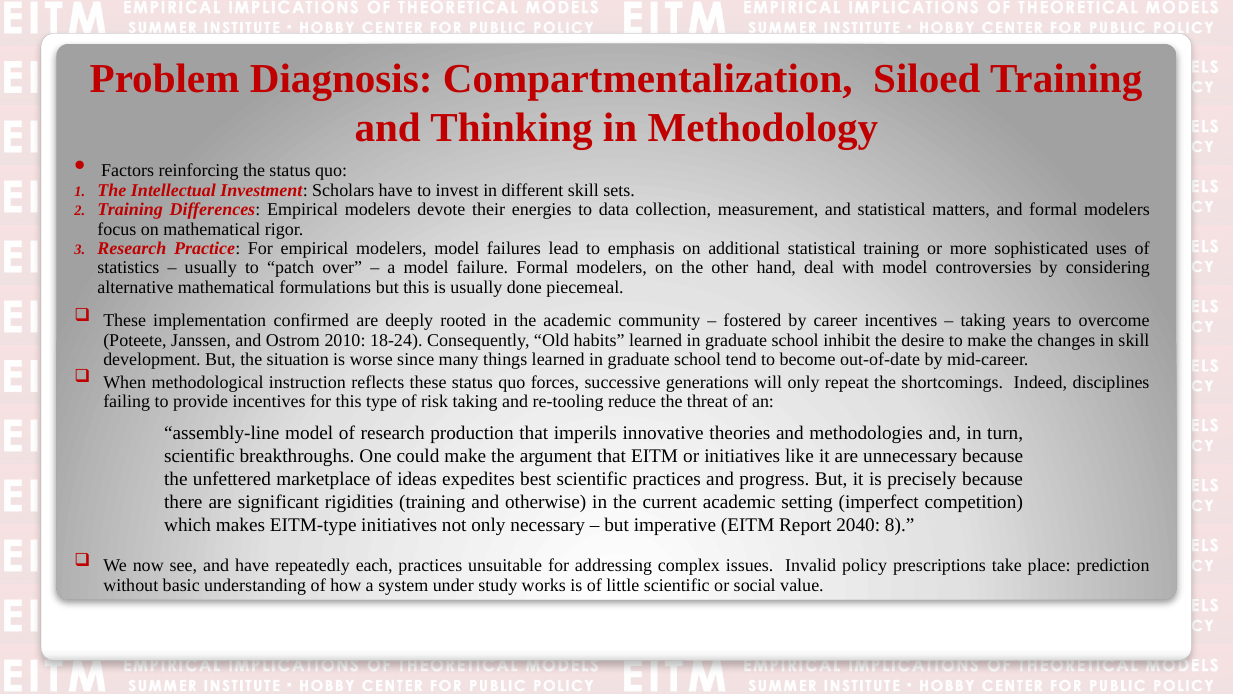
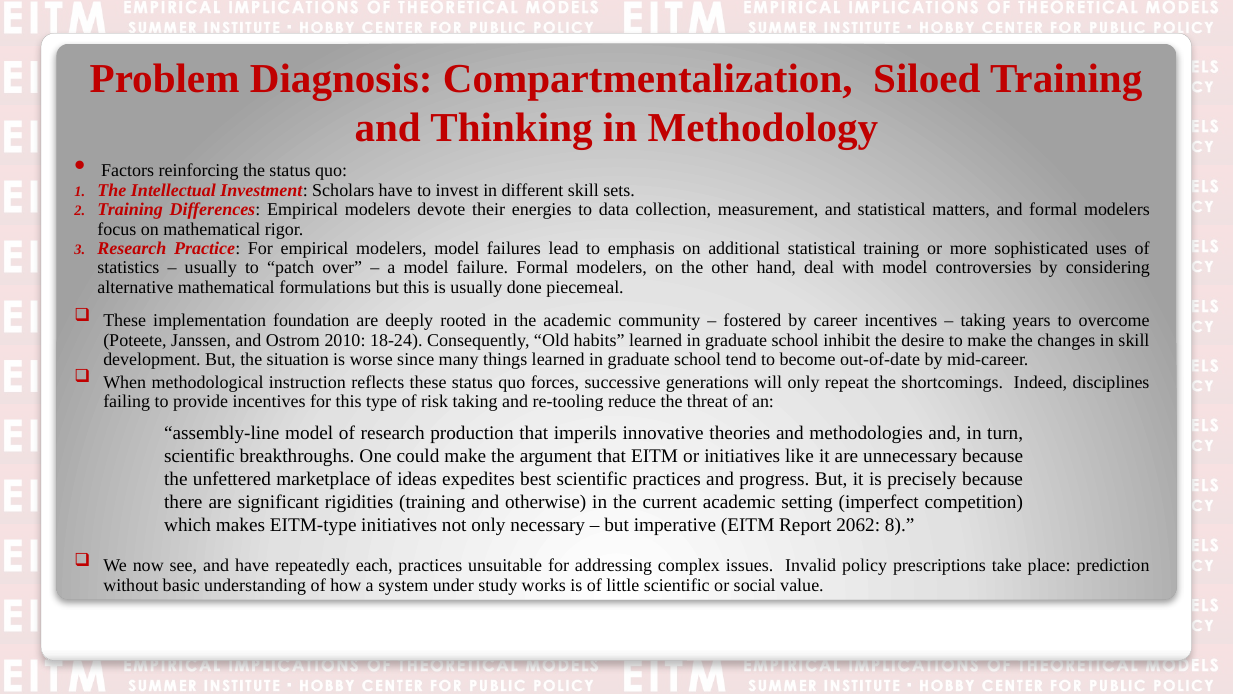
confirmed: confirmed -> foundation (311, 321)
2040: 2040 -> 2062 (858, 525)
